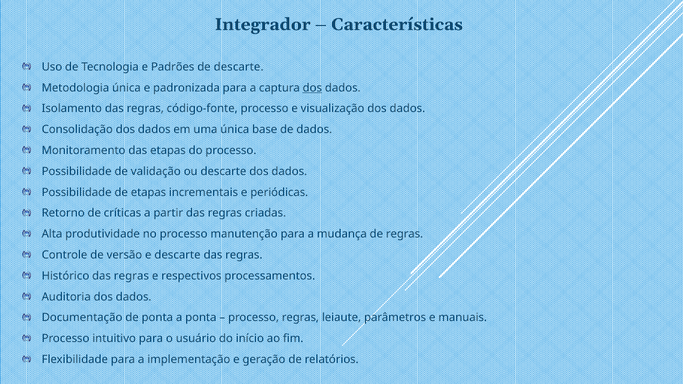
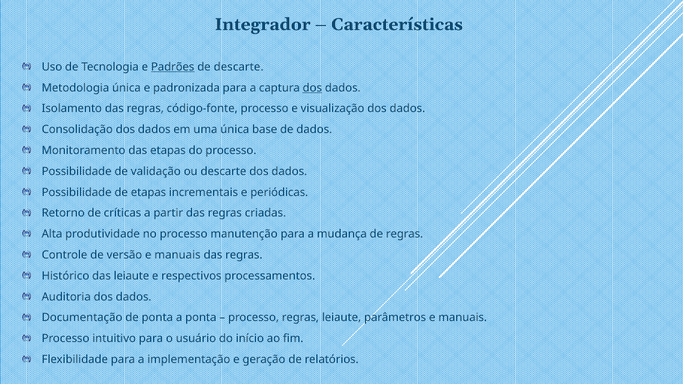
Padrões underline: none -> present (173, 67)
versão e descarte: descarte -> manuais (178, 255)
Histórico das regras: regras -> leiaute (132, 276)
